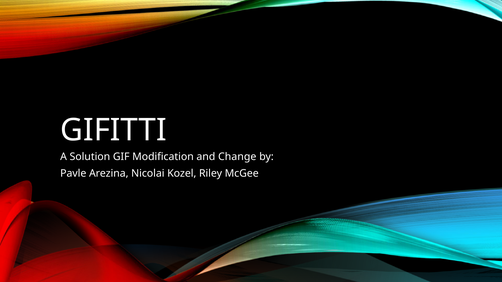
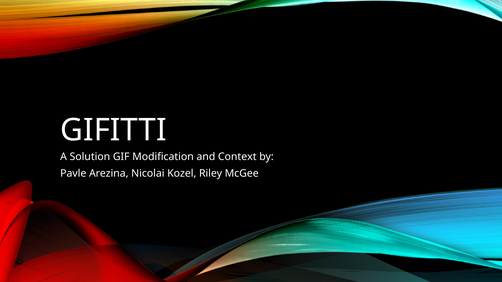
Change: Change -> Context (237, 157)
